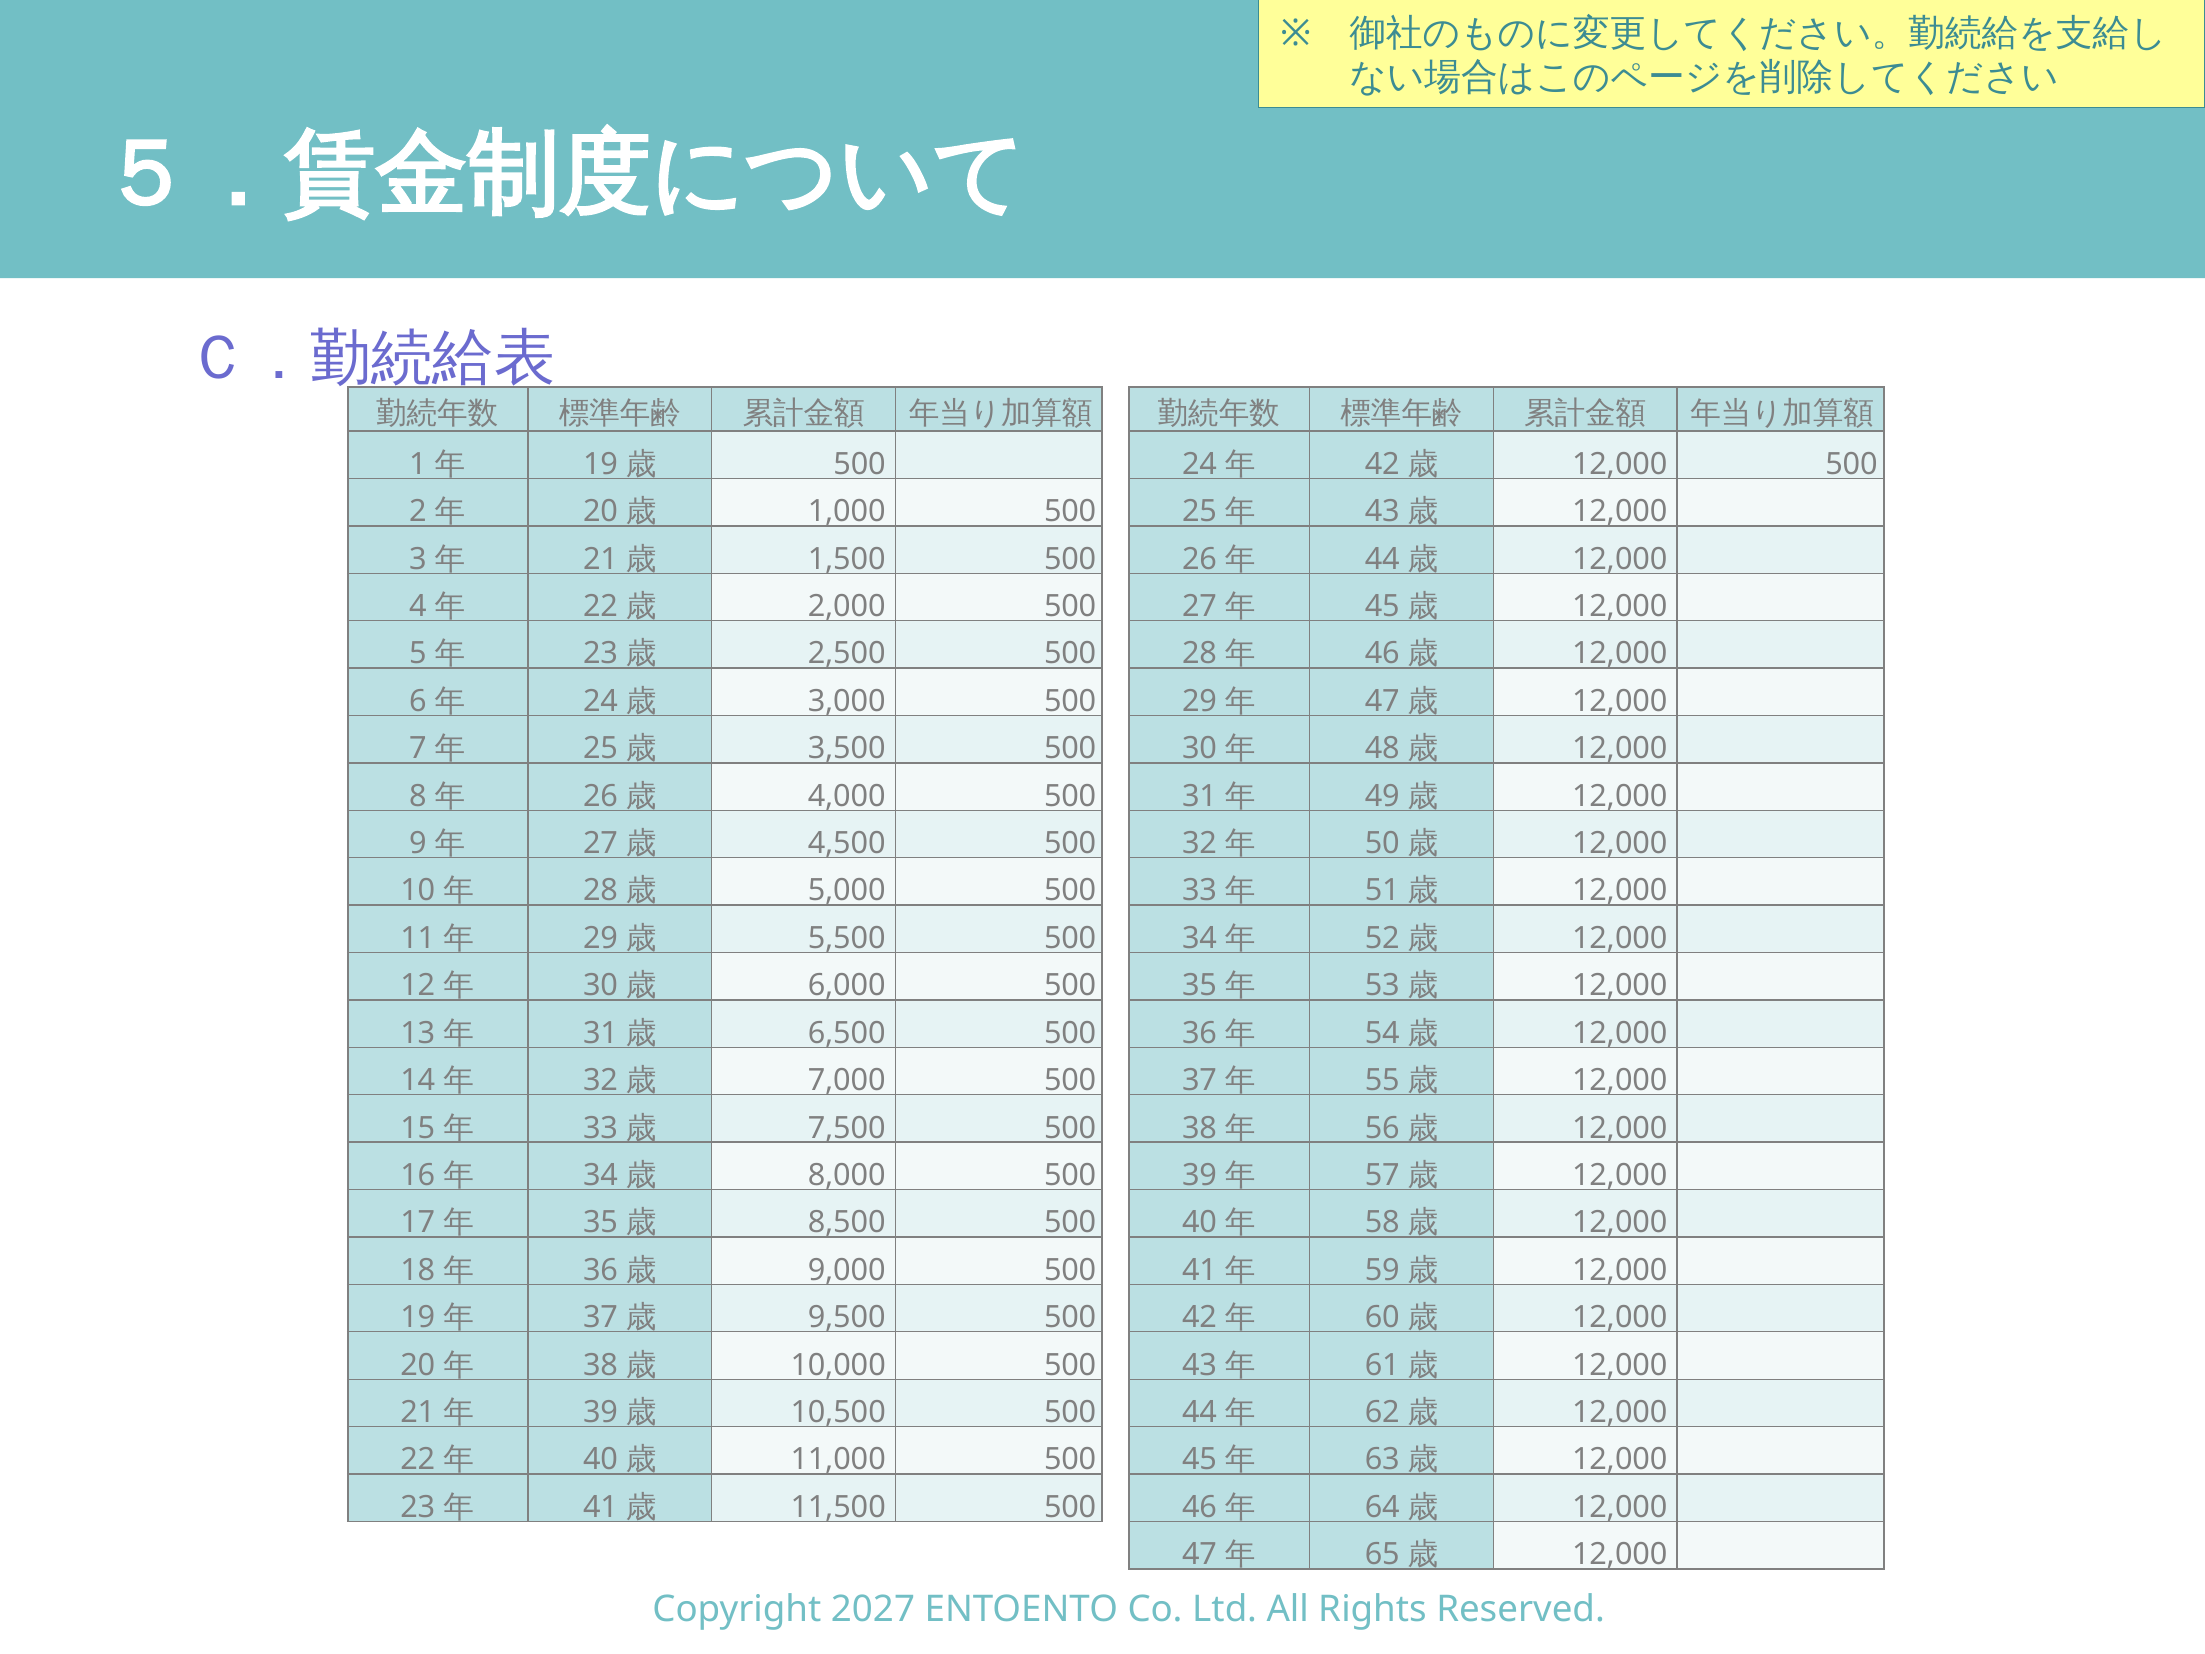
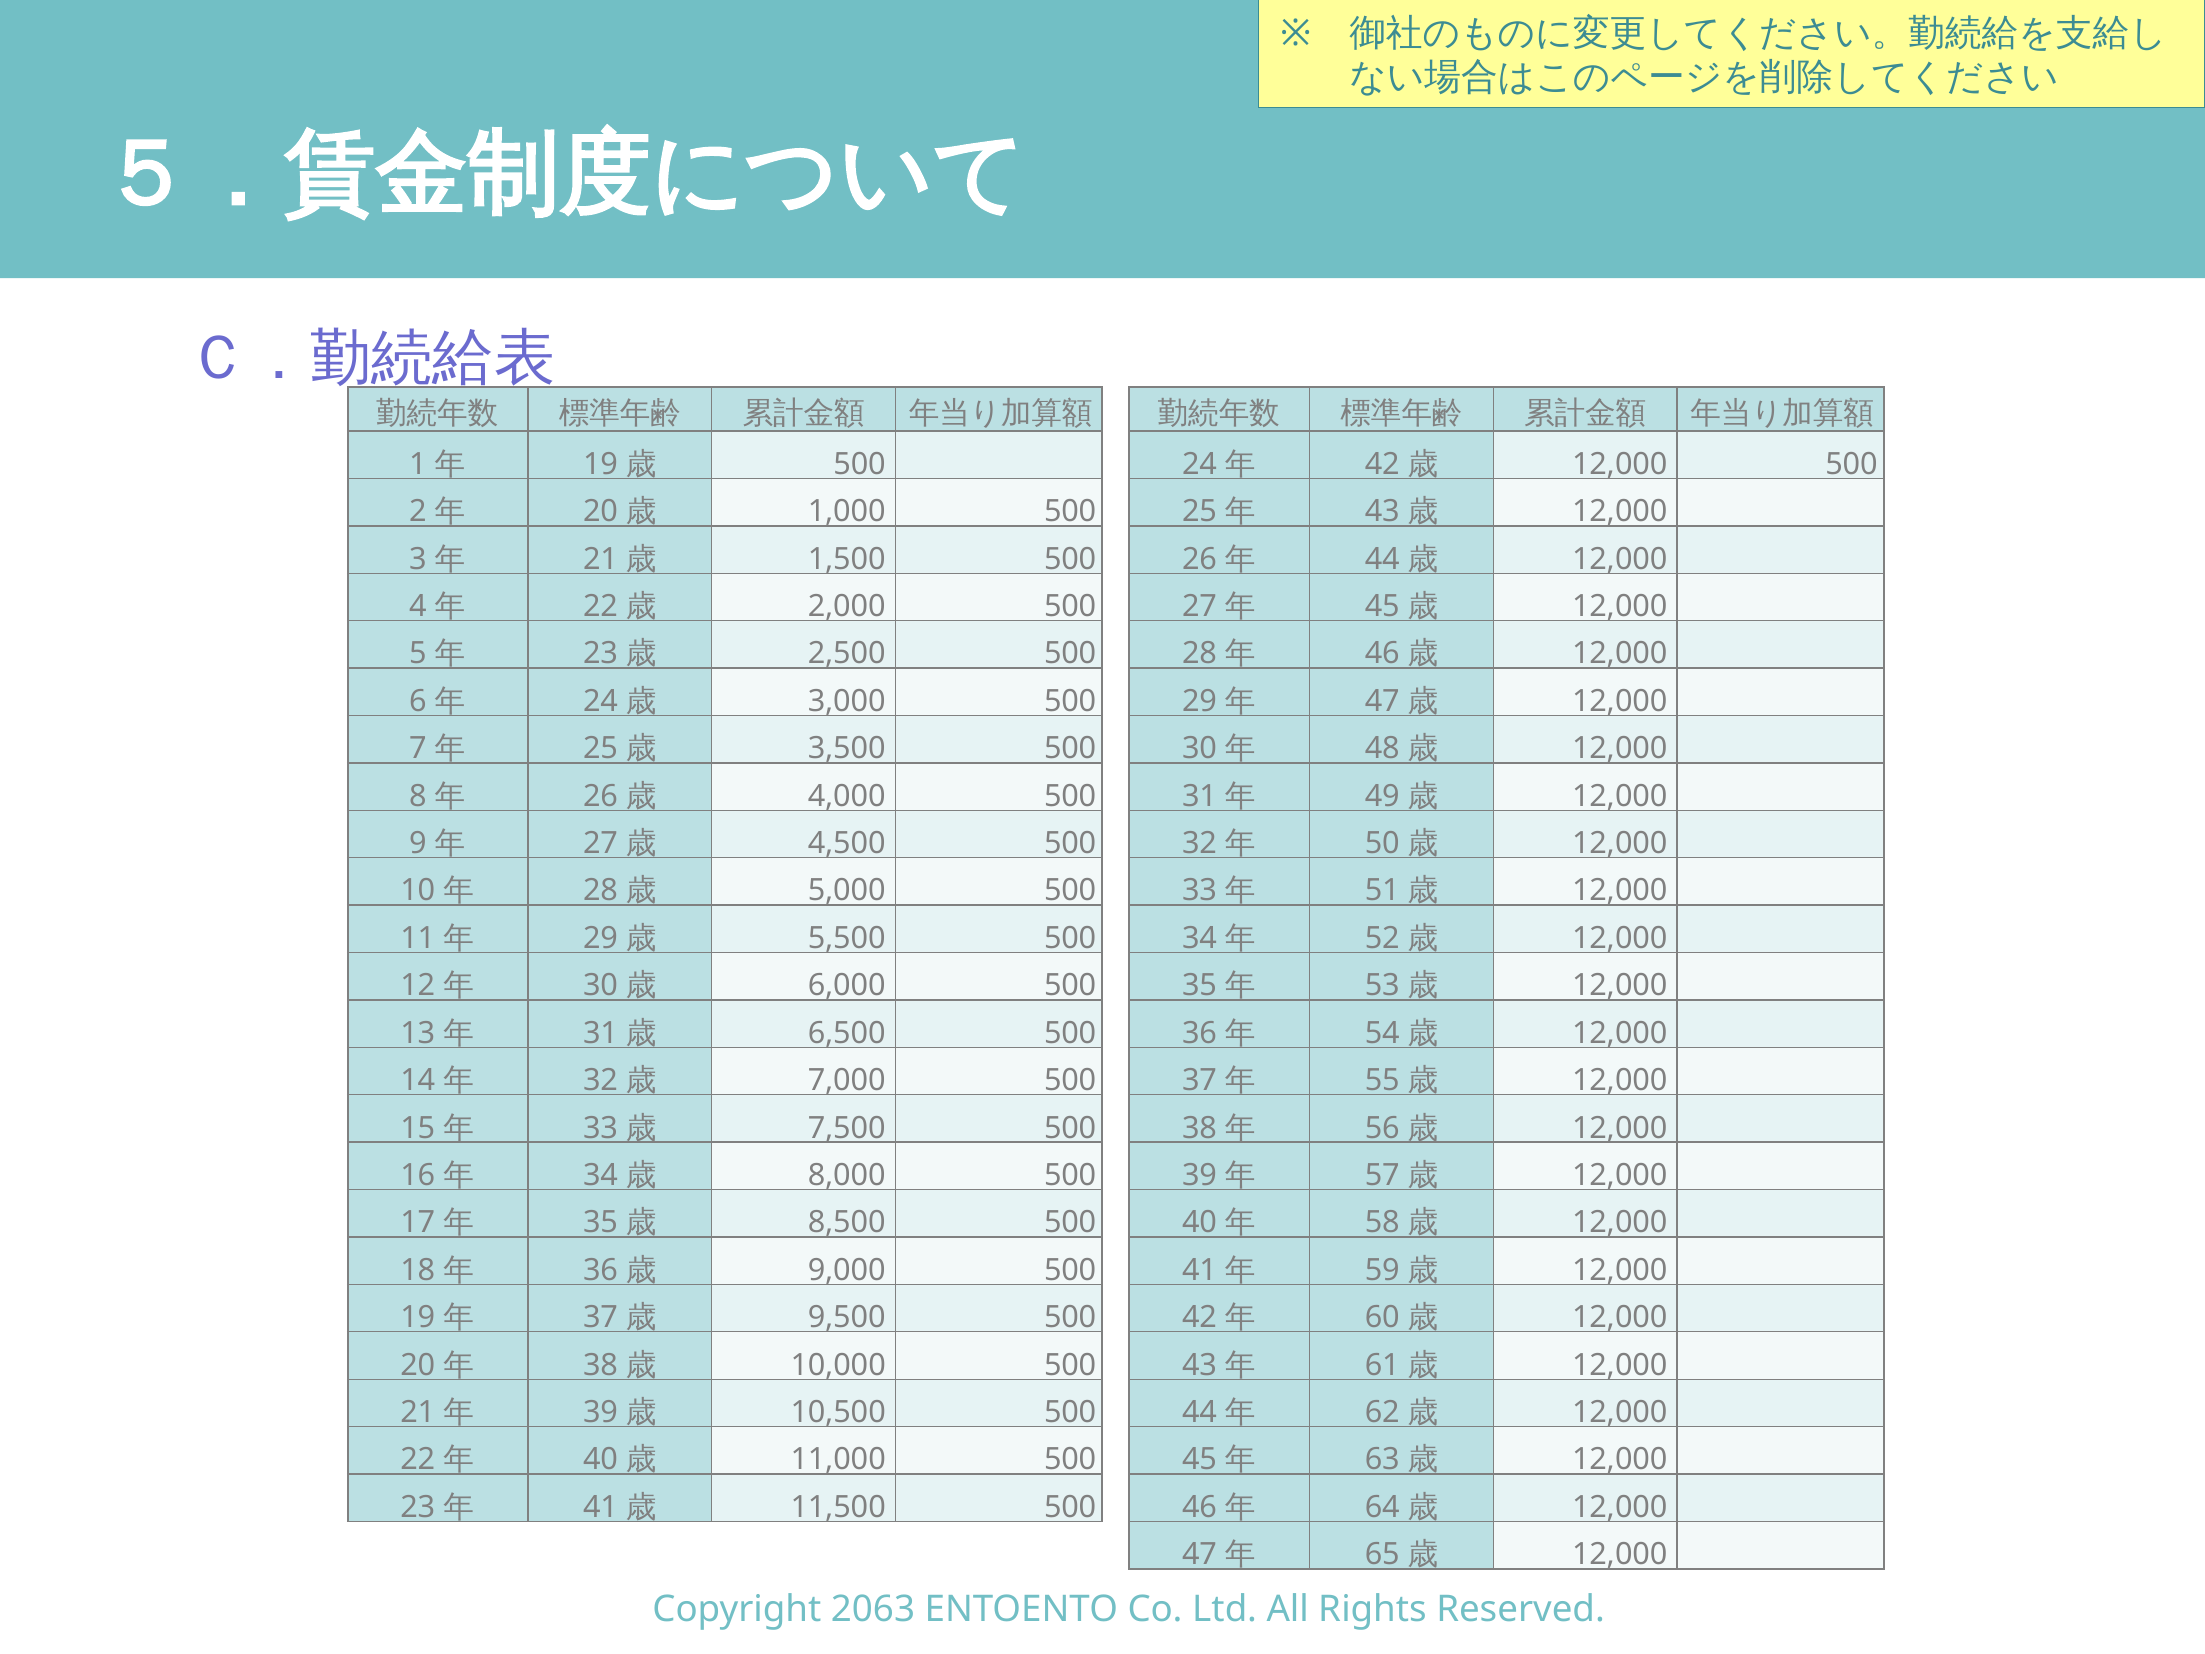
2027: 2027 -> 2063 (873, 1609)
